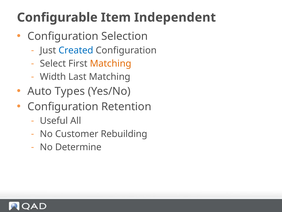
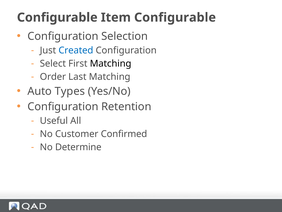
Item Independent: Independent -> Configurable (175, 17)
Matching colour: orange -> black (111, 63)
Width: Width -> Order (53, 77)
Rebuilding: Rebuilding -> Confirmed (124, 134)
